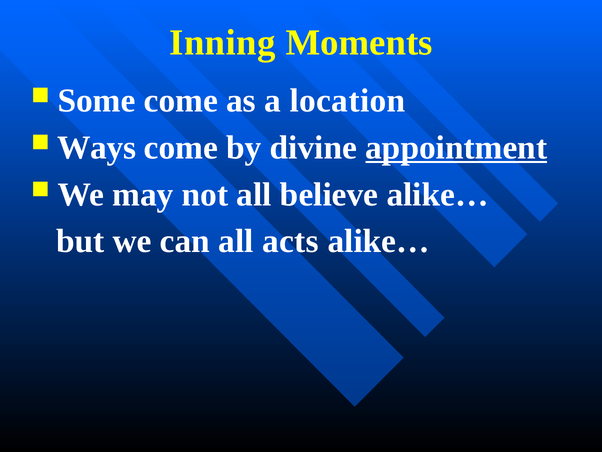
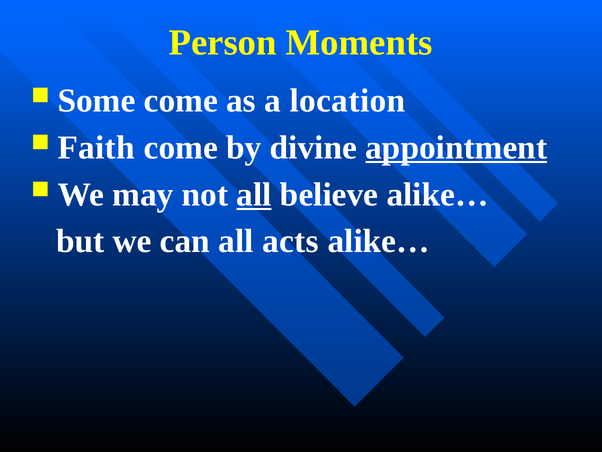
Inning: Inning -> Person (223, 43)
Ways: Ways -> Faith (96, 147)
all underline: none -> present (254, 194)
